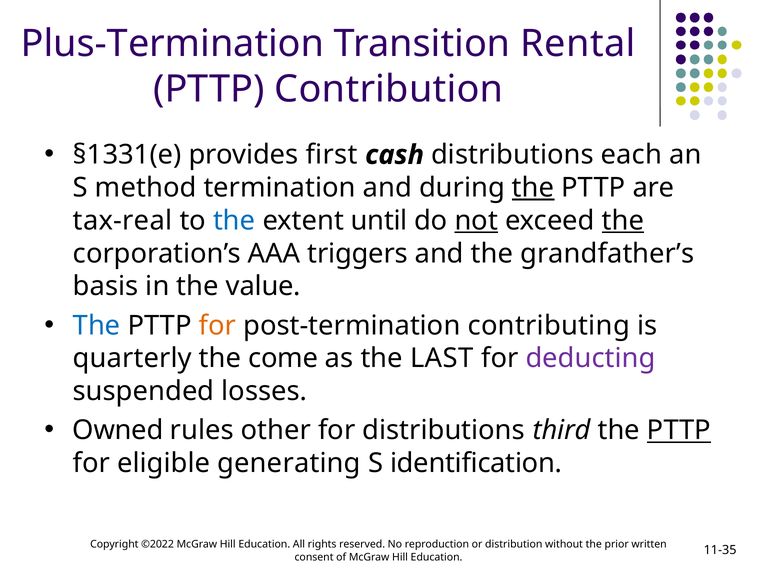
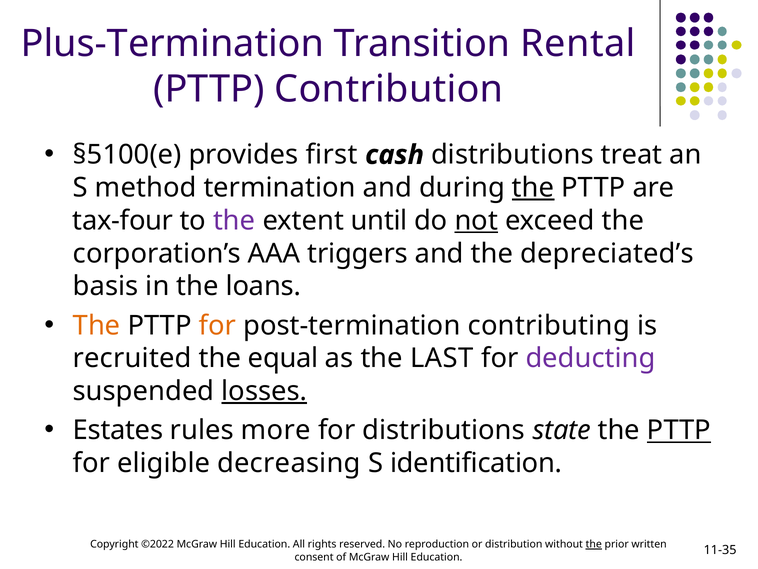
§1331(e: §1331(e -> §5100(e (127, 155)
each: each -> treat (632, 155)
tax-real: tax-real -> tax-four (123, 220)
the colour: blue -> purple (234, 220)
the underline: present -> none (623, 220)
grandfather’s: grandfather’s -> depreciated’s (607, 253)
value: value -> loans (263, 286)
The colour: blue -> orange (97, 325)
quarterly: quarterly -> recruited (132, 358)
come: come -> equal (283, 358)
losses underline: none -> present (264, 391)
Owned: Owned -> Estates (118, 430)
other: other -> more (276, 430)
third: third -> state (562, 430)
generating: generating -> decreasing (289, 463)
the underline: none -> present (594, 544)
